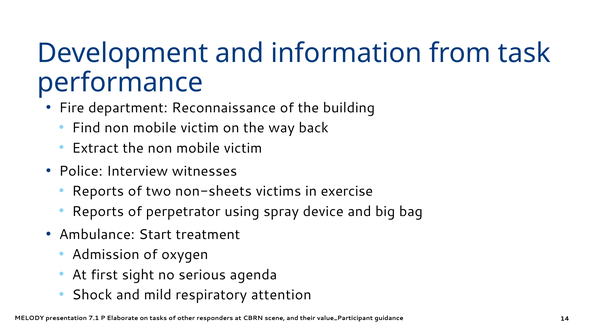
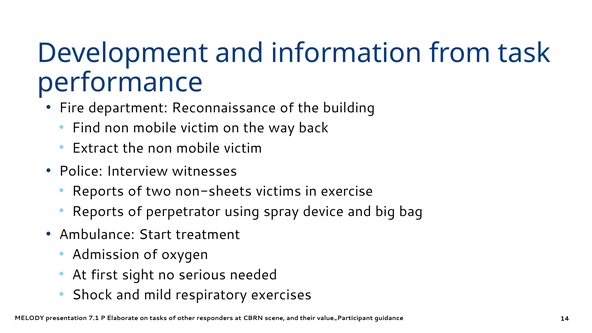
agenda: agenda -> needed (254, 275)
attention: attention -> exercises (281, 295)
